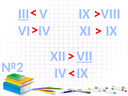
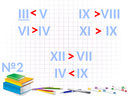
VII underline: present -> none (84, 56)
